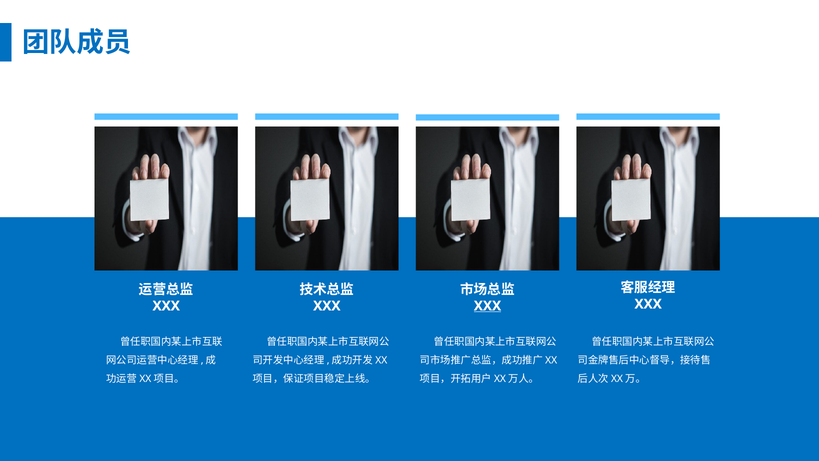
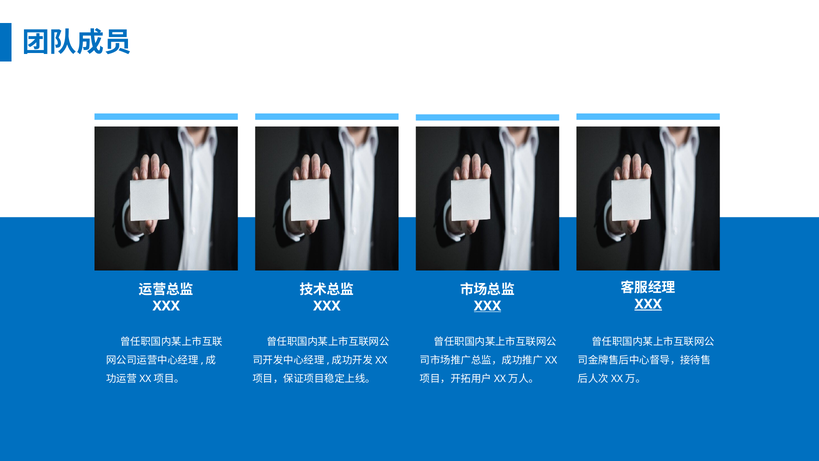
XXX underline: none -> present (648, 304)
